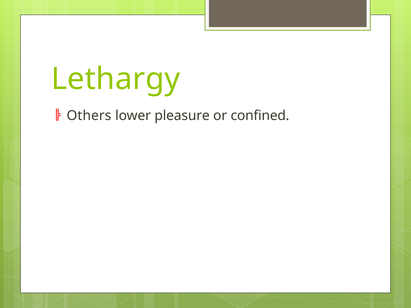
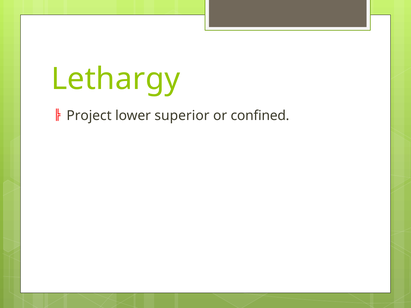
Others: Others -> Project (89, 116)
pleasure: pleasure -> superior (182, 116)
